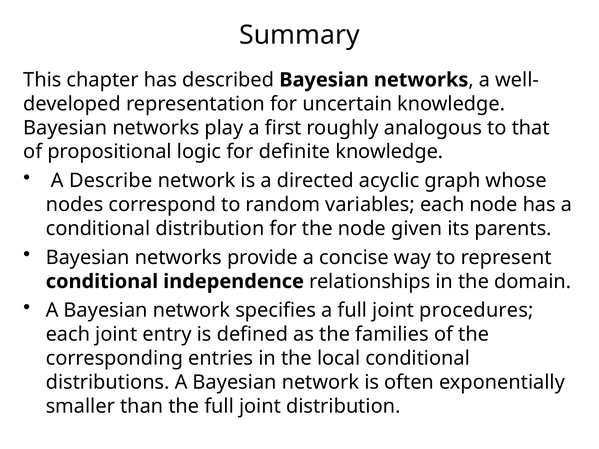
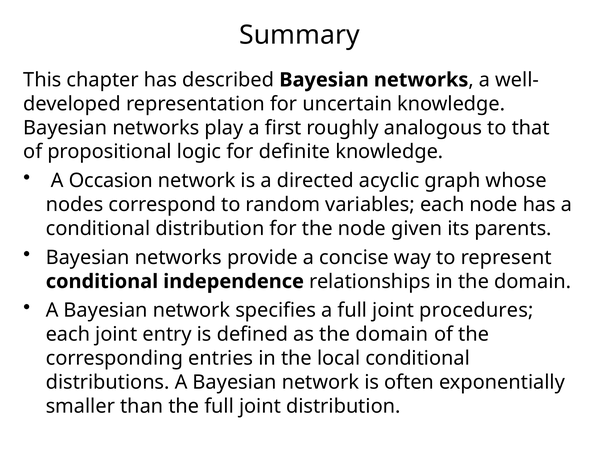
Describe: Describe -> Occasion (111, 181)
as the families: families -> domain (392, 335)
